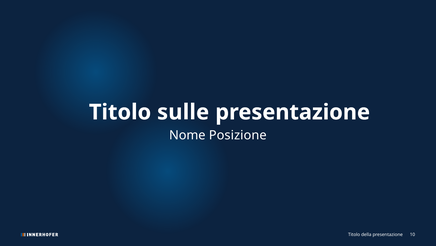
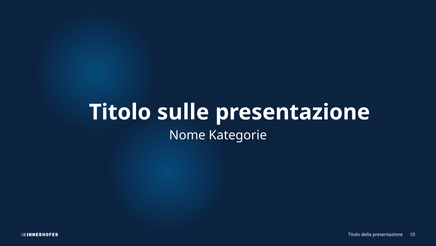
Posizione: Posizione -> Kategorie (238, 135)
